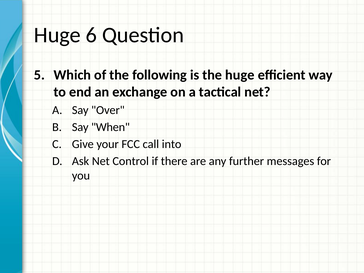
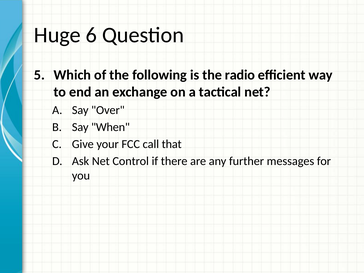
the huge: huge -> radio (240, 75)
into: into -> that (172, 144)
